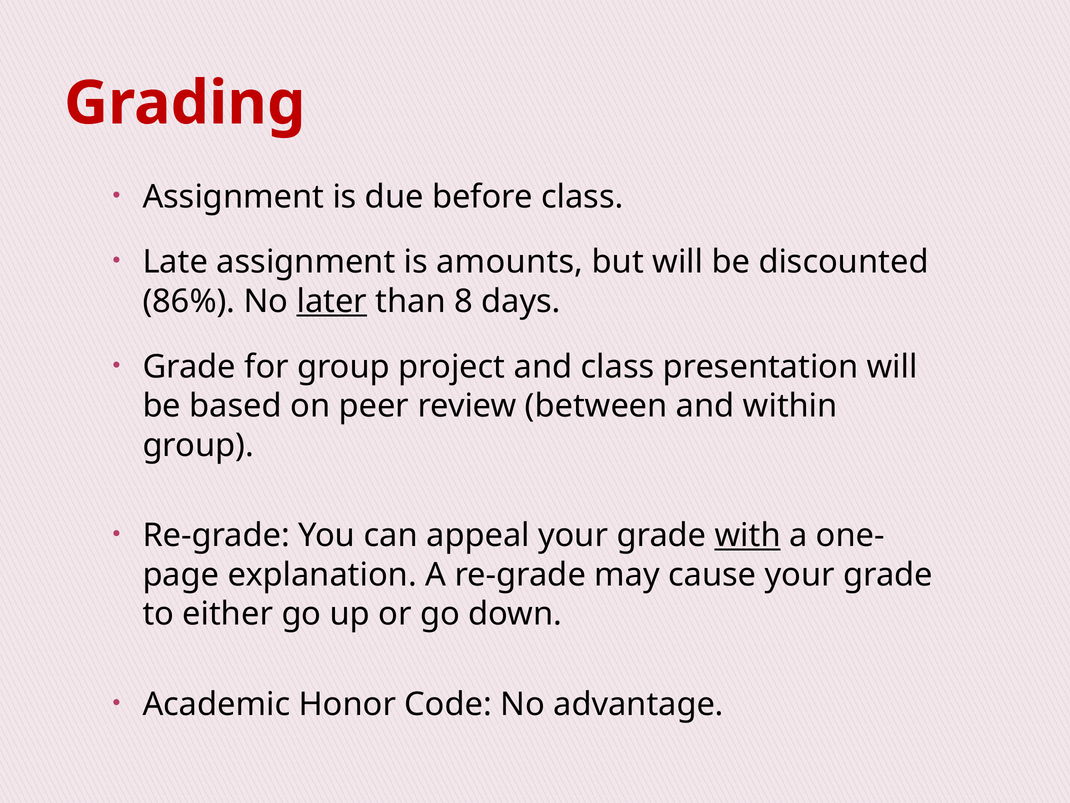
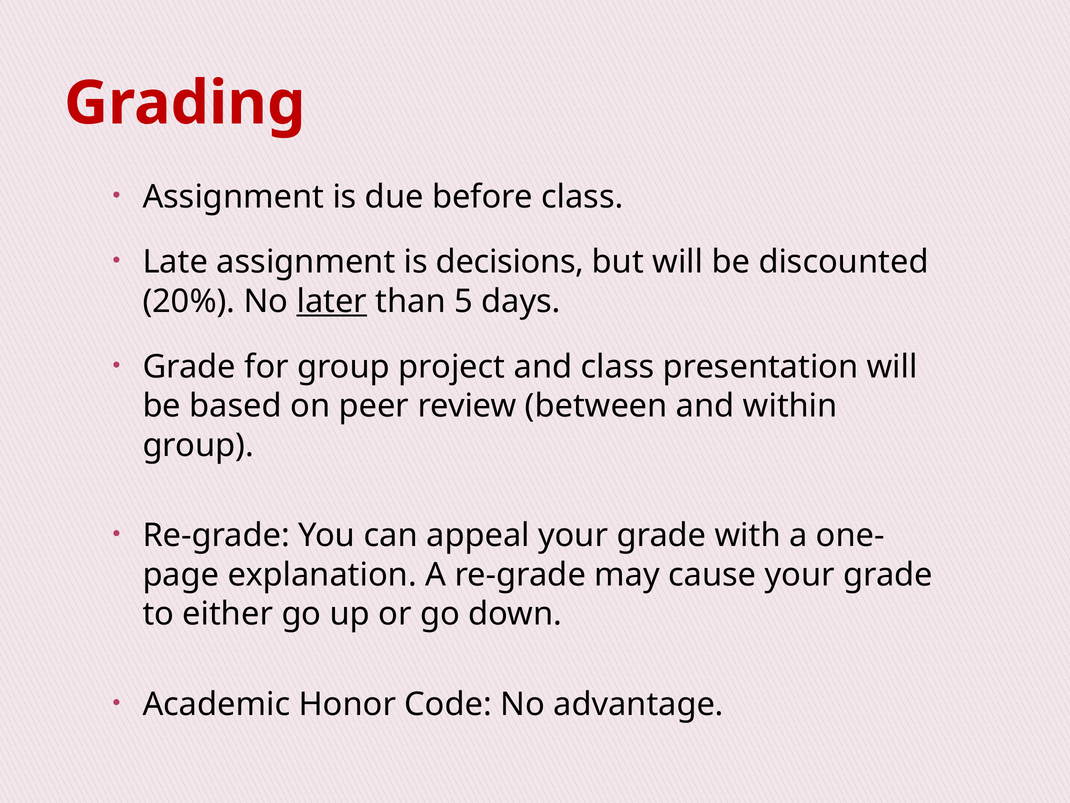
amounts: amounts -> decisions (510, 262)
86%: 86% -> 20% (189, 301)
8: 8 -> 5 (464, 301)
with underline: present -> none (748, 535)
